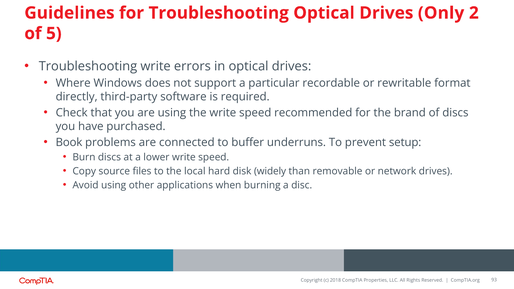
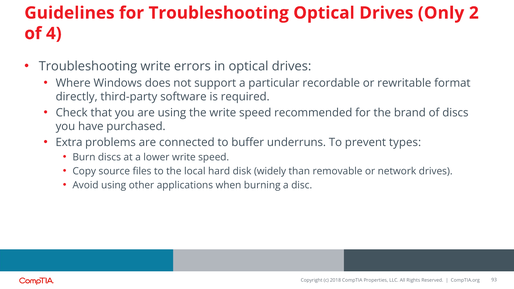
5: 5 -> 4 (54, 34)
Book: Book -> Extra (69, 142)
setup: setup -> types (405, 142)
